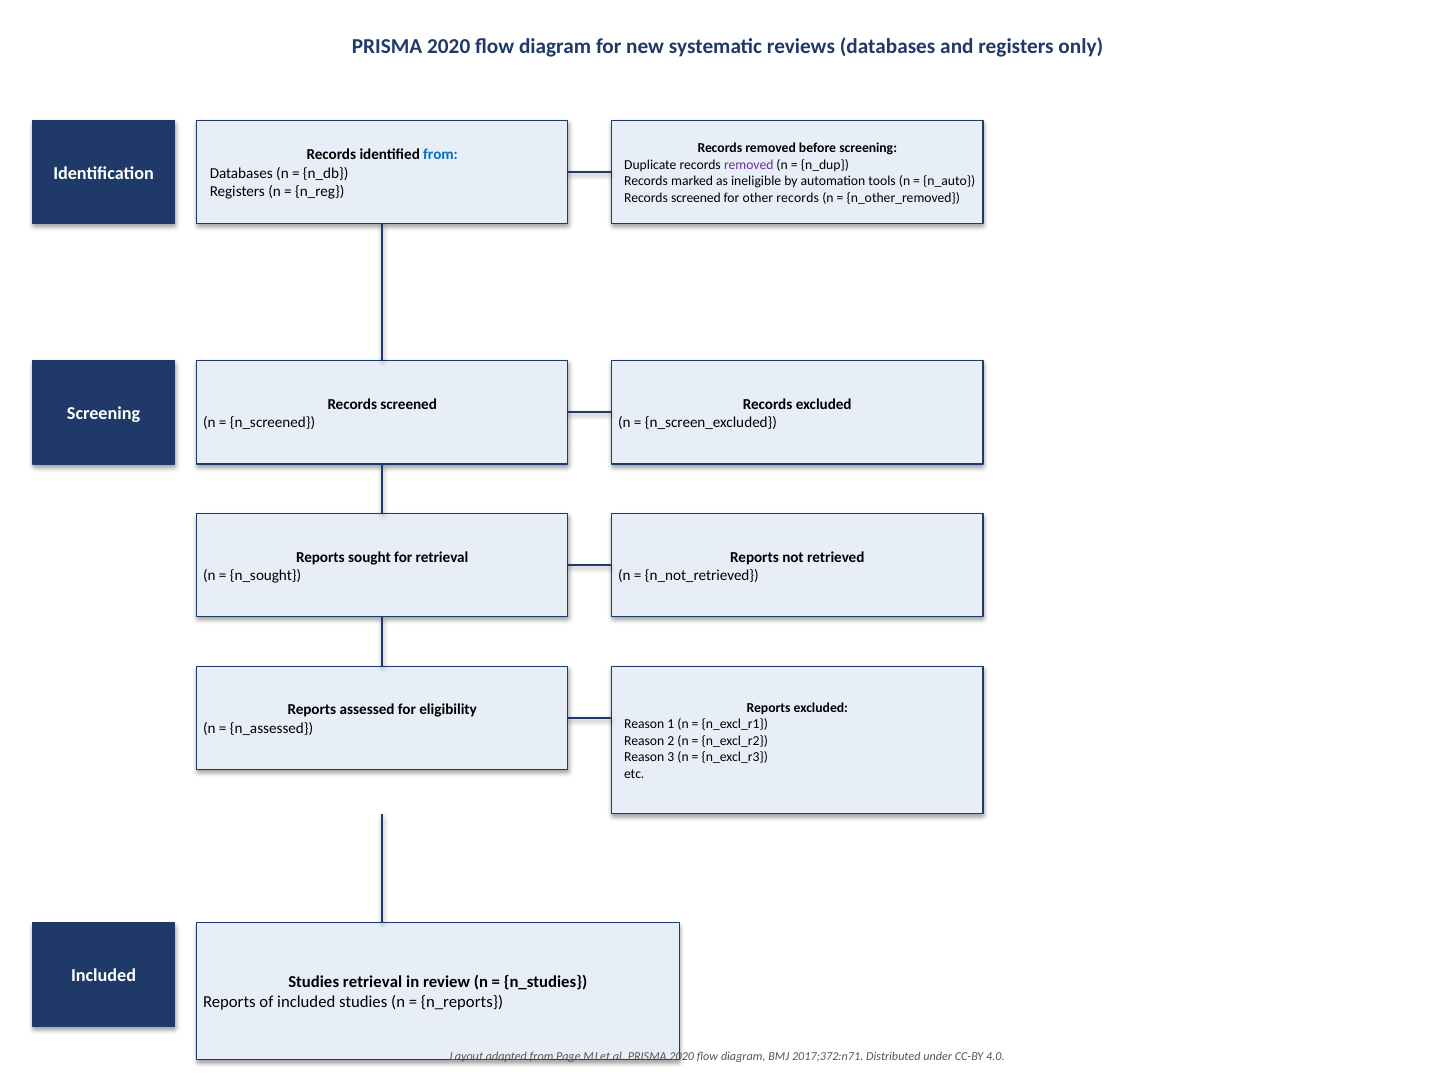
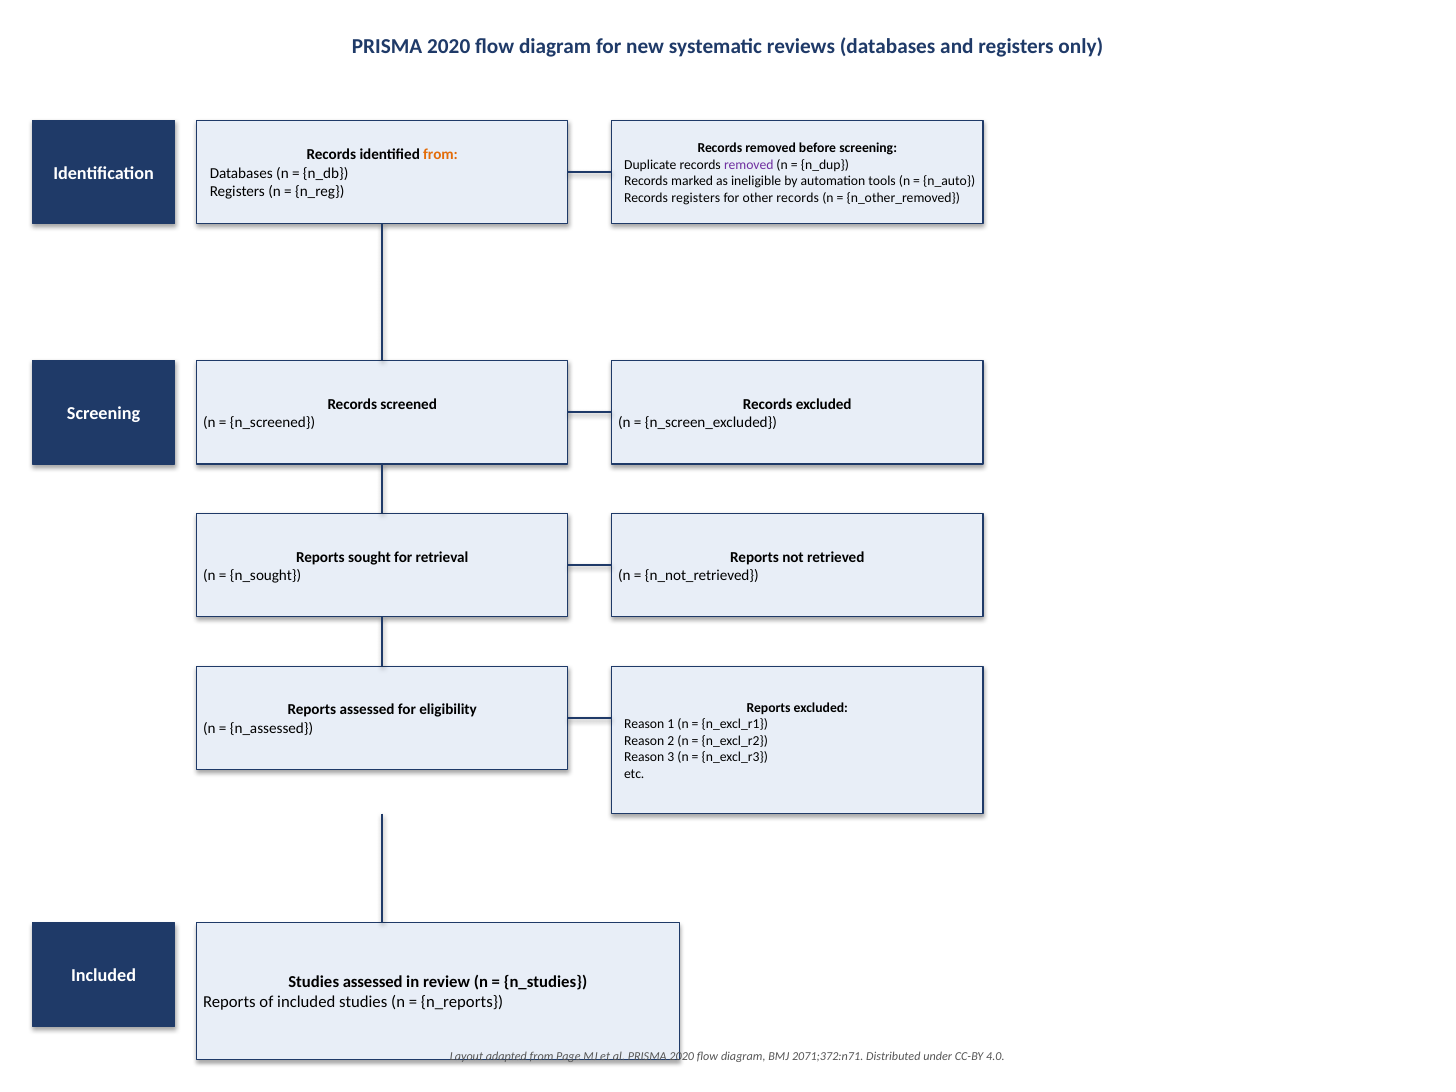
from colour: blue -> orange (441, 155)
screened: screened -> registers (696, 198)
Studies retrieval: retrieval -> assessed (373, 982)
2017;372:n71: 2017;372:n71 -> 2071;372:n71 (828, 1057)
